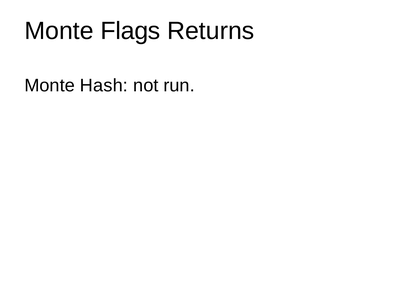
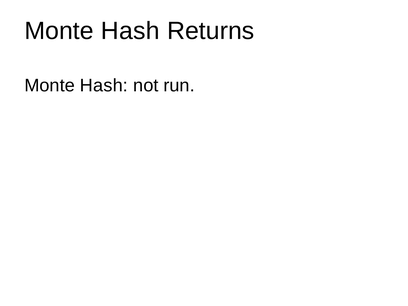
Flags: Flags -> Hash (130, 31)
